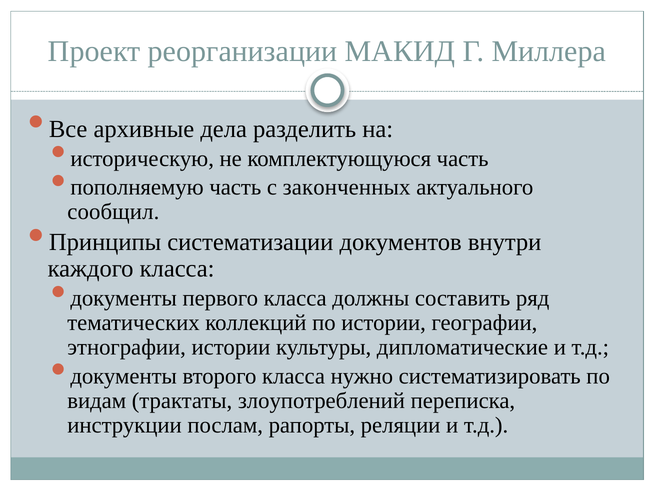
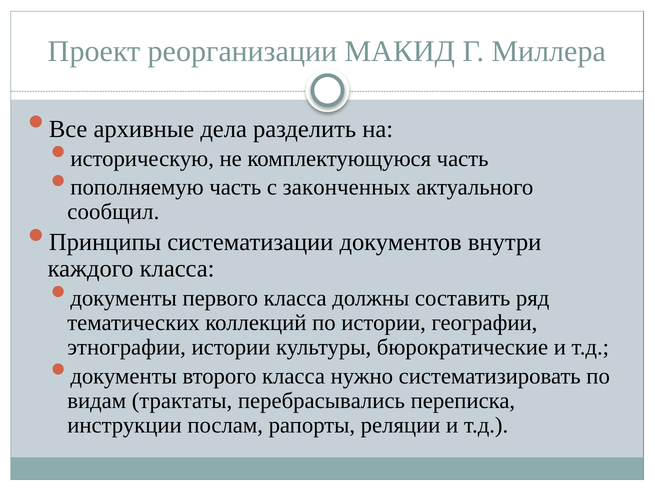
дипломатические: дипломатические -> бюрократические (462, 348)
злоупотреблений: злоупотреблений -> перебрасывались (321, 401)
